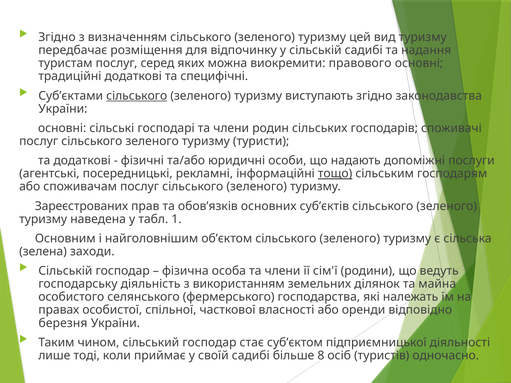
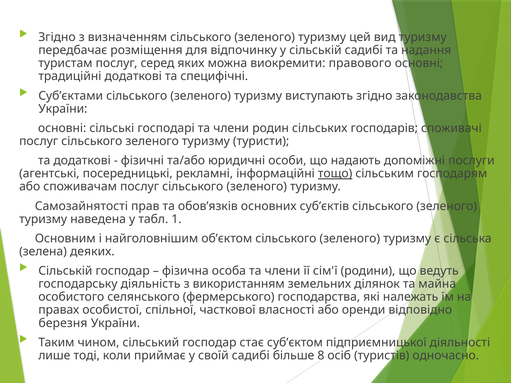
сільського underline: present -> none (137, 96)
Зареєстрованих: Зареєстрованих -> Самозайнятості (81, 206)
заходи: заходи -> деяких (92, 252)
